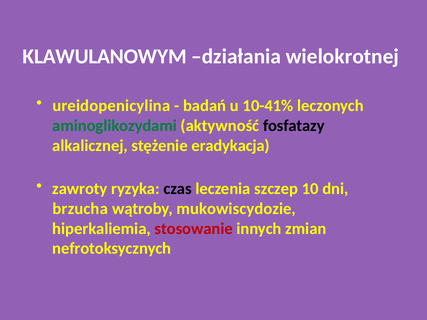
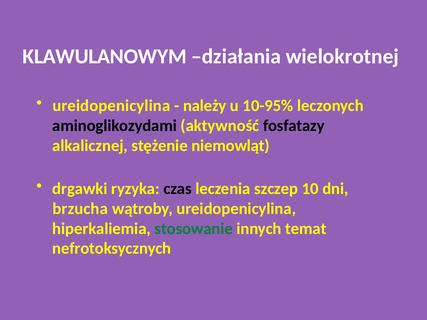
badań: badań -> należy (205, 106)
10-41%: 10-41% -> 10-95% (268, 106)
aminoglikozydami colour: green -> black (115, 126)
eradykacja: eradykacja -> niemowląt (231, 146)
zawroty: zawroty -> drgawki (80, 189)
wątroby mukowiscydozie: mukowiscydozie -> ureidopenicylina (236, 209)
stosowanie colour: red -> green (194, 229)
zmian: zmian -> temat (306, 229)
